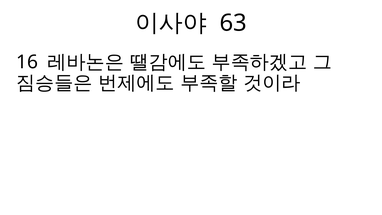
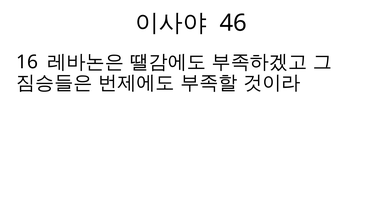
63: 63 -> 46 (233, 23)
